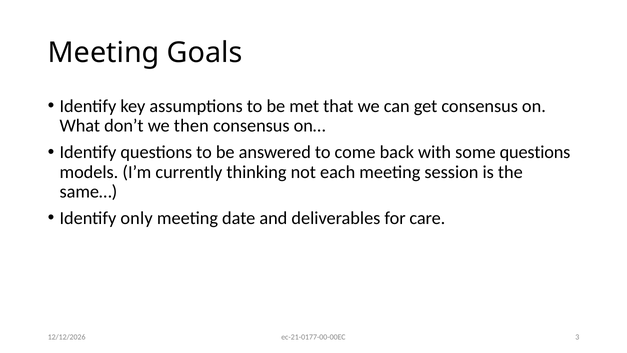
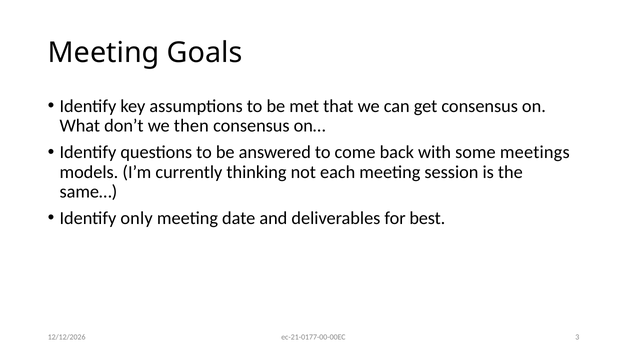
some questions: questions -> meetings (535, 152)
care: care -> best (427, 218)
